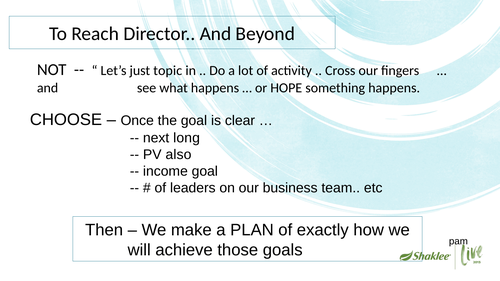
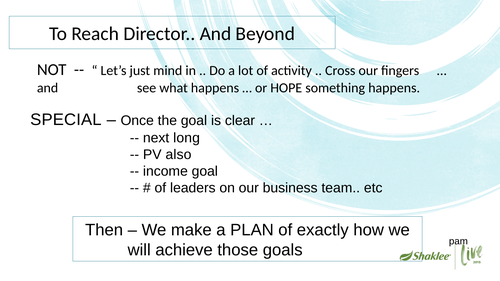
topic: topic -> mind (168, 71)
CHOOSE: CHOOSE -> SPECIAL (66, 120)
